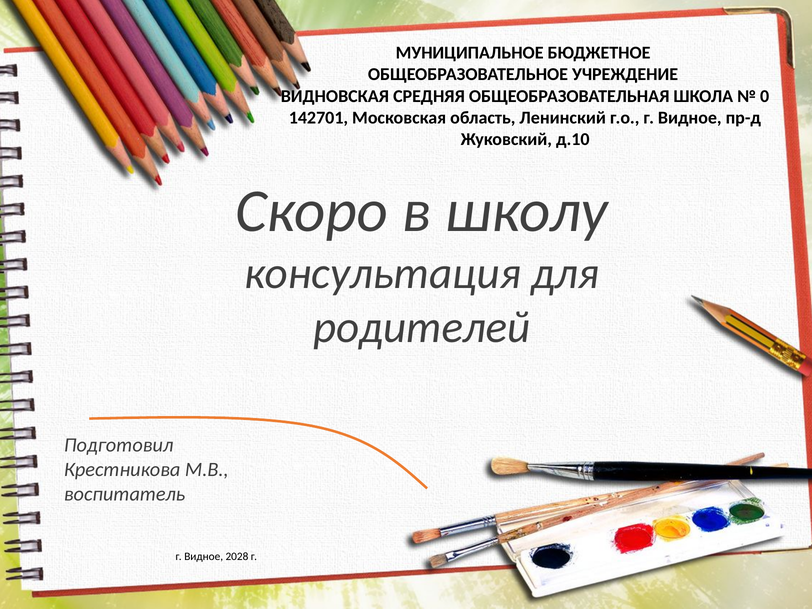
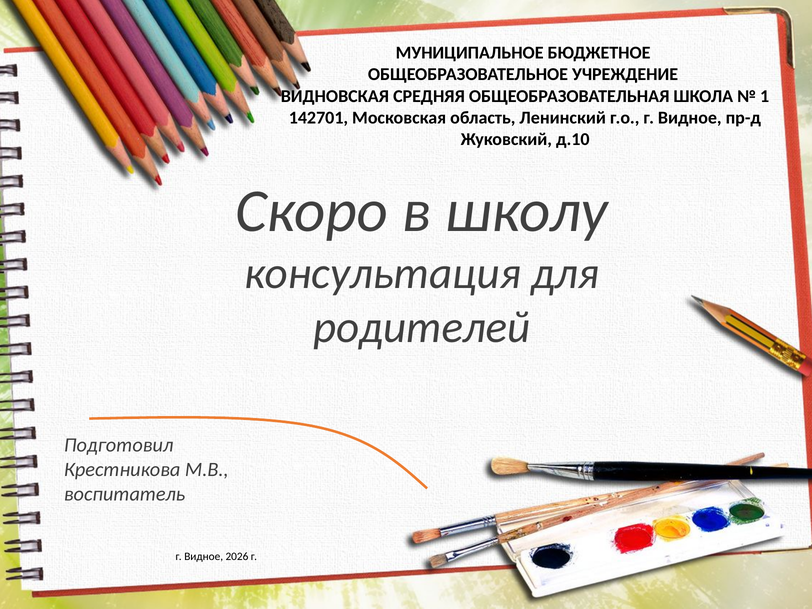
0: 0 -> 1 (765, 96)
2028: 2028 -> 2026 (237, 556)
